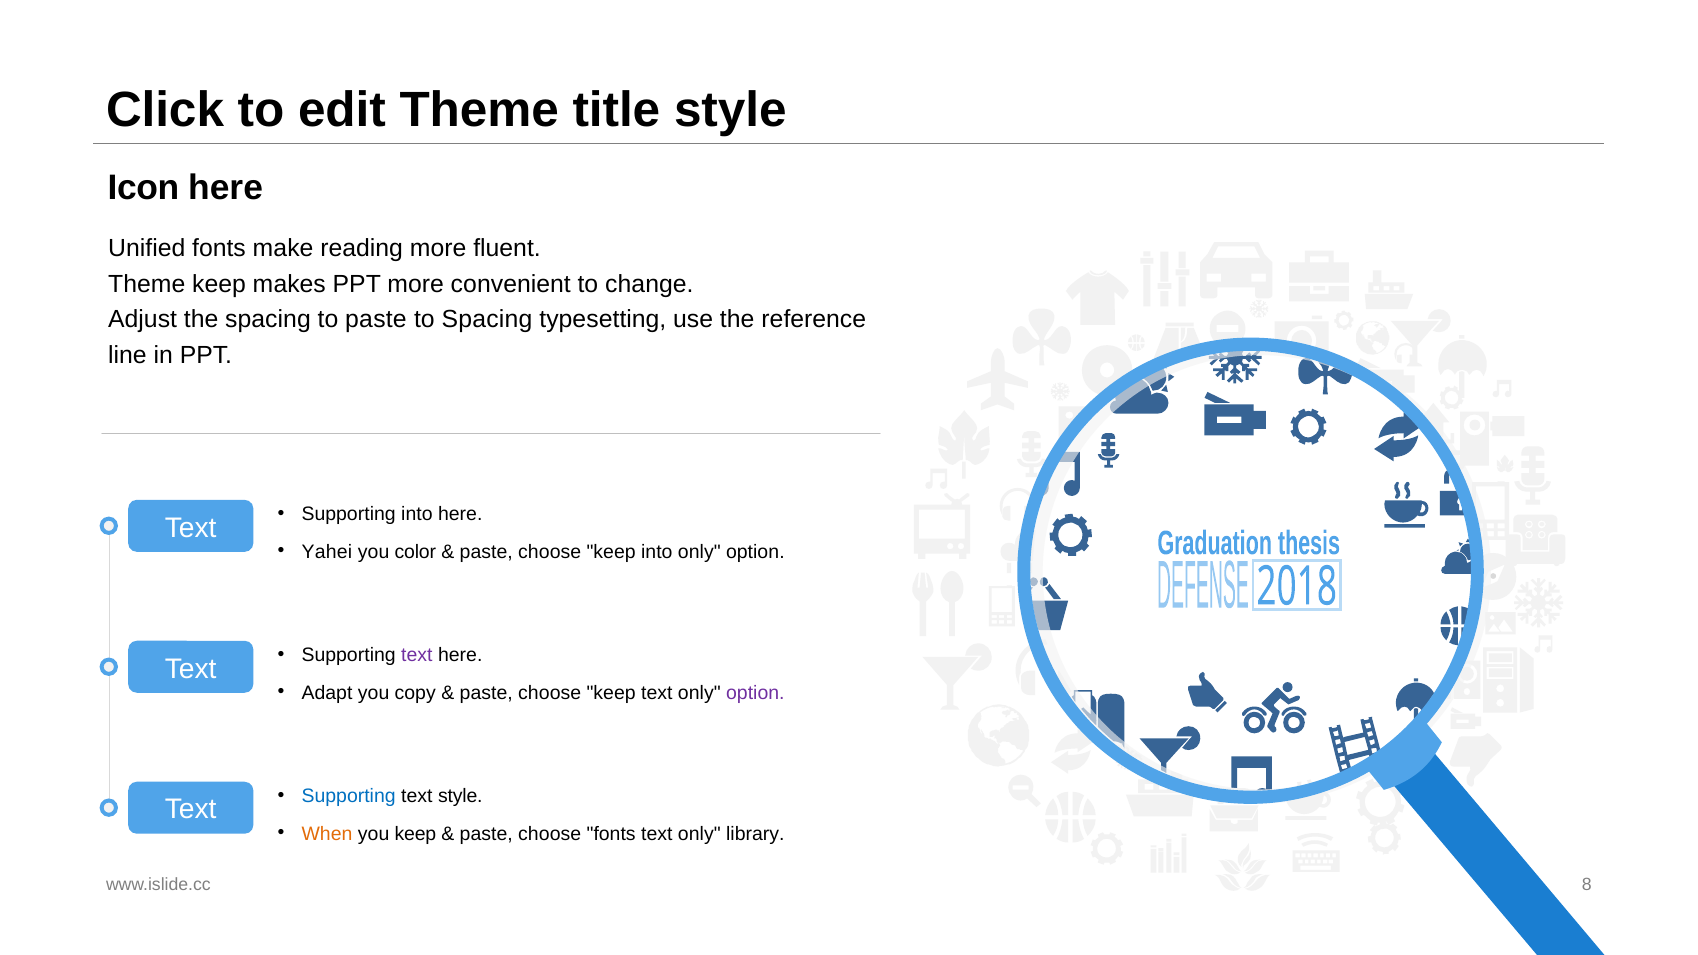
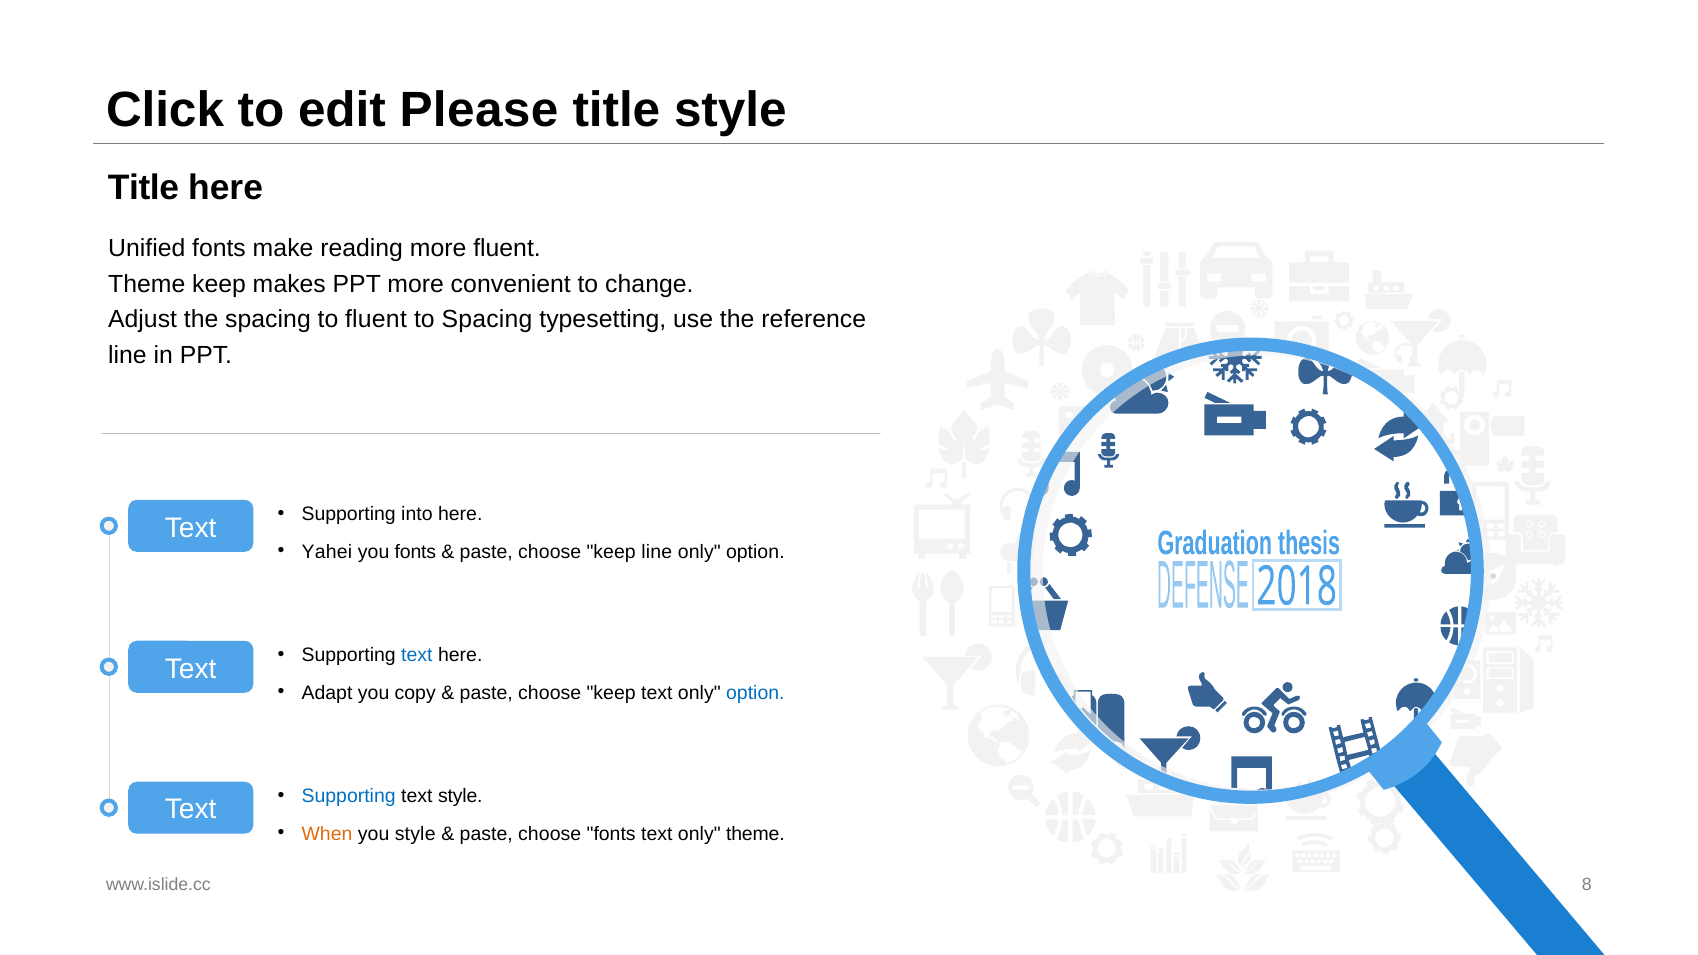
edit Theme: Theme -> Please (479, 110)
Icon: Icon -> Title (143, 188)
to paste: paste -> fluent (376, 320)
you color: color -> fonts (415, 552)
keep into: into -> line (657, 552)
text colour: purple -> blue (417, 655)
option colour: purple -> blue (755, 693)
you keep: keep -> style (415, 834)
only library: library -> theme (755, 834)
